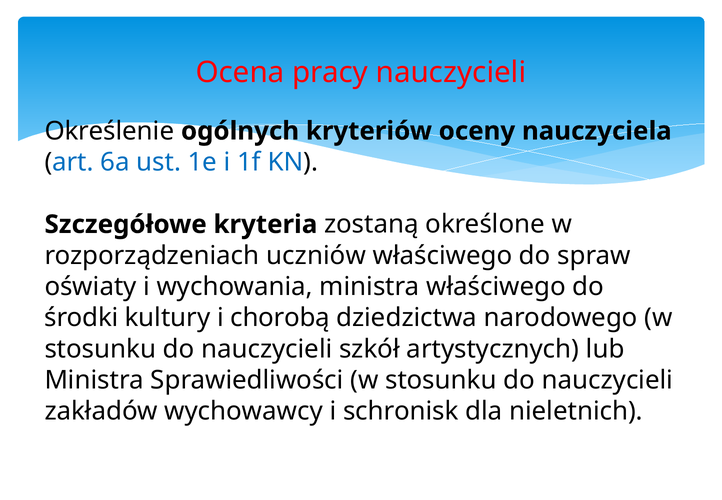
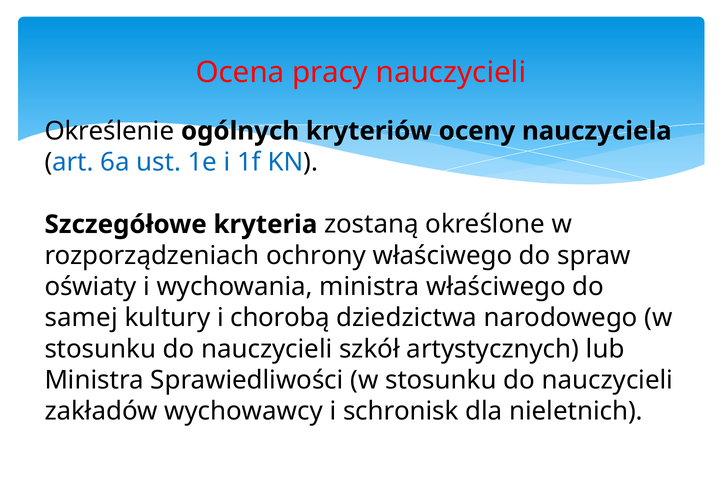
uczniów: uczniów -> ochrony (316, 255)
środki: środki -> samej (81, 318)
